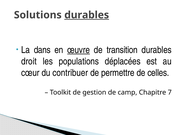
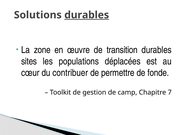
dans: dans -> zone (42, 50)
œuvre underline: present -> none (79, 50)
droit: droit -> sites (29, 62)
celles: celles -> fonde (158, 73)
